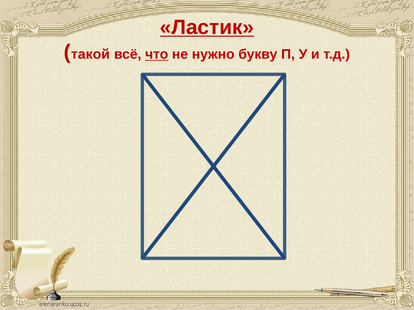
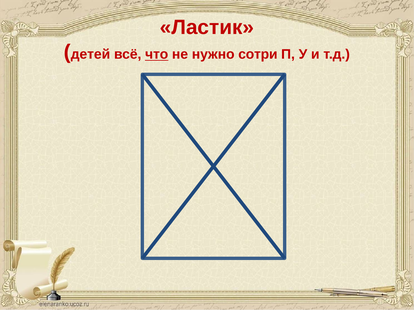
Ластик underline: present -> none (207, 27)
такой: такой -> детей (90, 54)
букву: букву -> сотри (258, 54)
